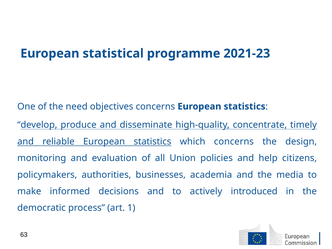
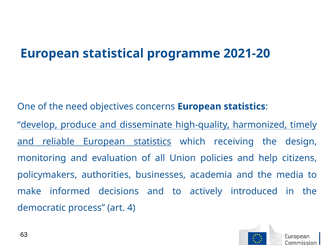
2021-23: 2021-23 -> 2021-20 (247, 53)
concentrate: concentrate -> harmonized (260, 125)
which concerns: concerns -> receiving (234, 142)
1: 1 -> 4 (131, 208)
